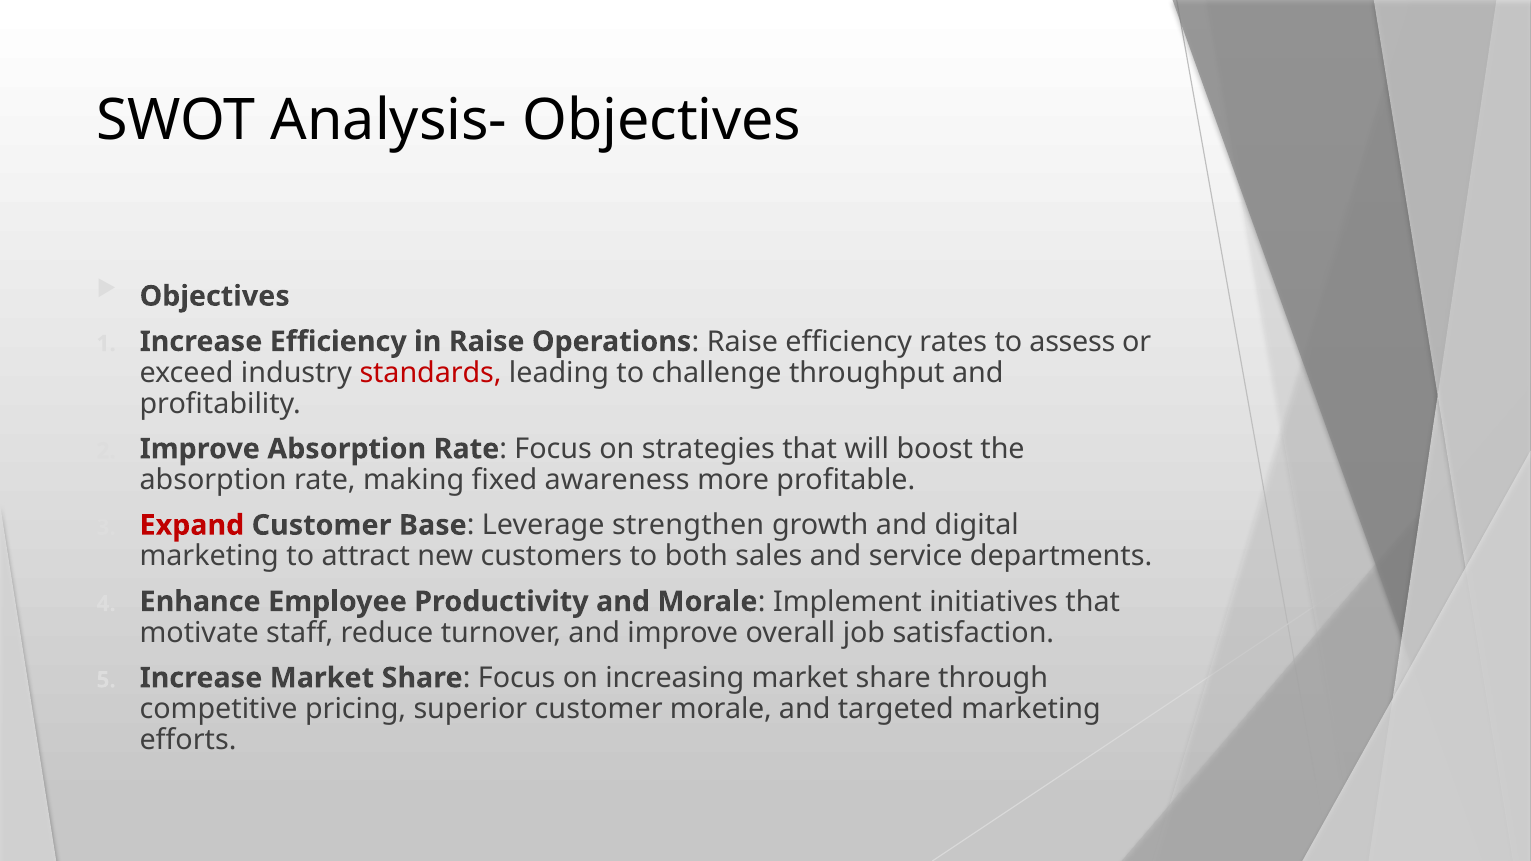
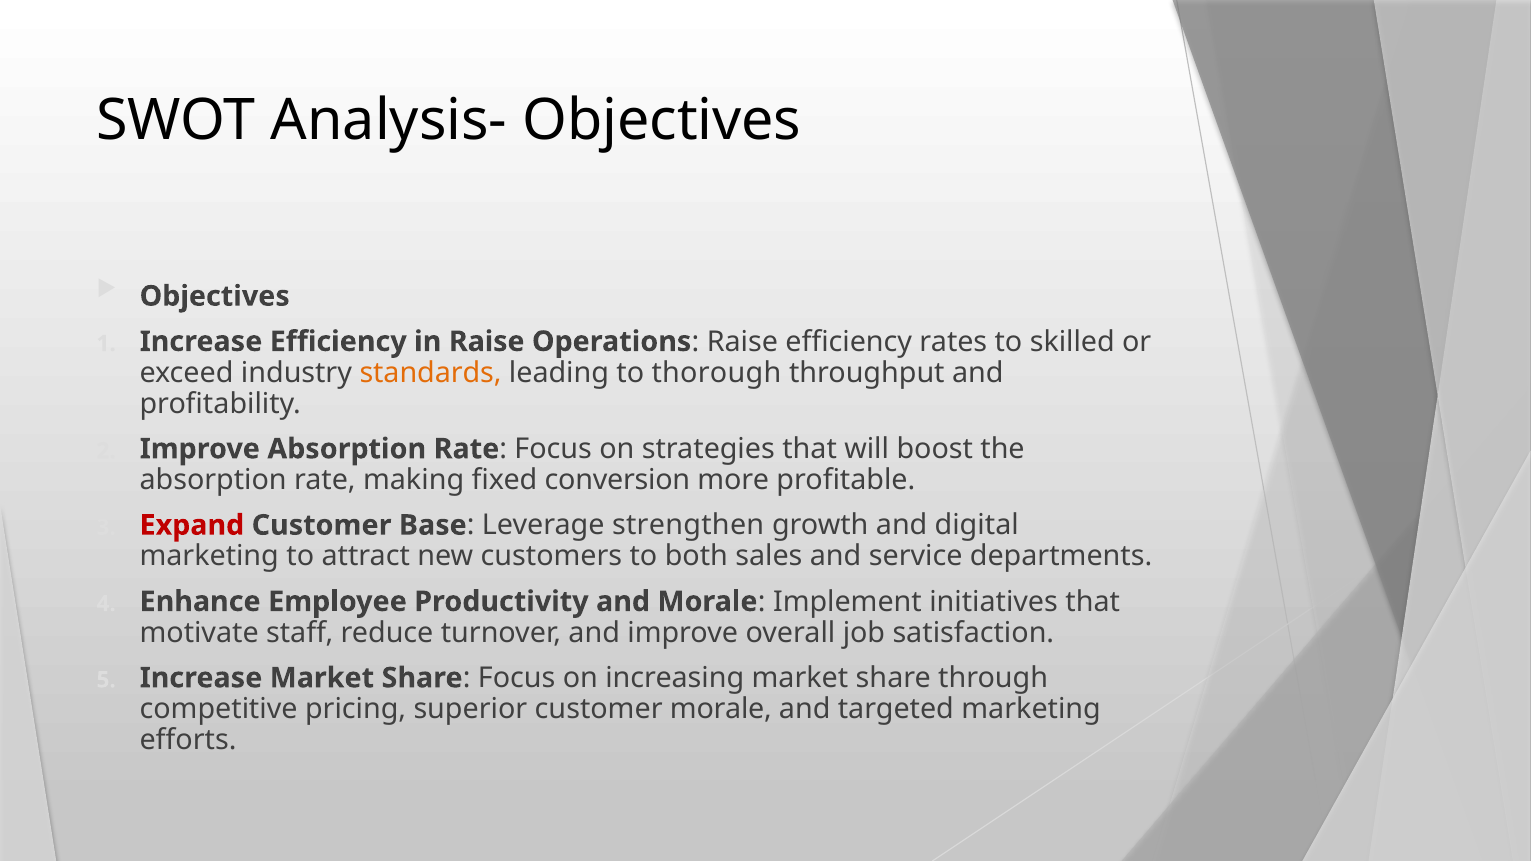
assess: assess -> skilled (1072, 342)
standards colour: red -> orange (431, 373)
challenge: challenge -> thorough (716, 373)
awareness: awareness -> conversion (617, 480)
